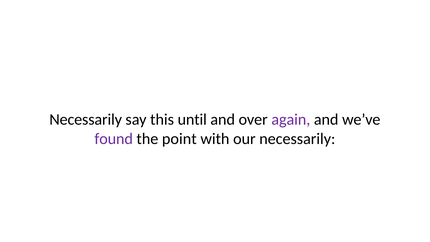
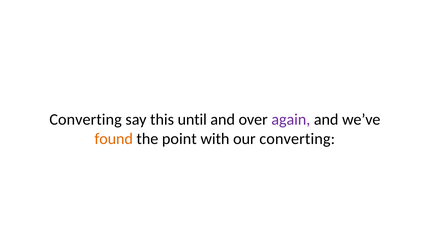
Necessarily: Necessarily -> Converting (86, 120)
found colour: purple -> orange (114, 139)
our necessarily: necessarily -> converting (297, 139)
